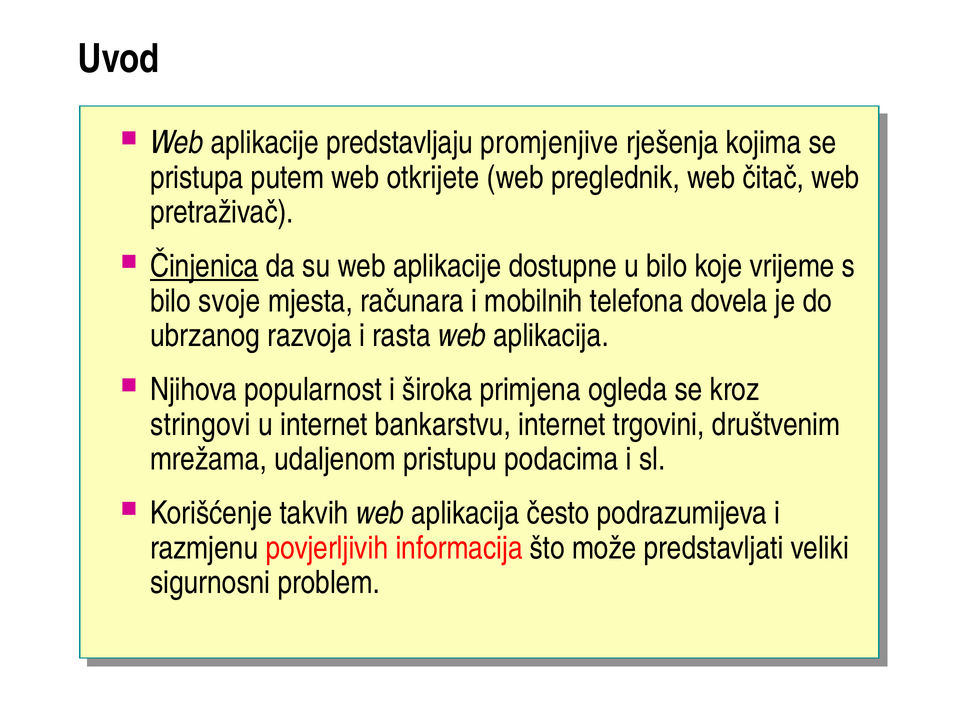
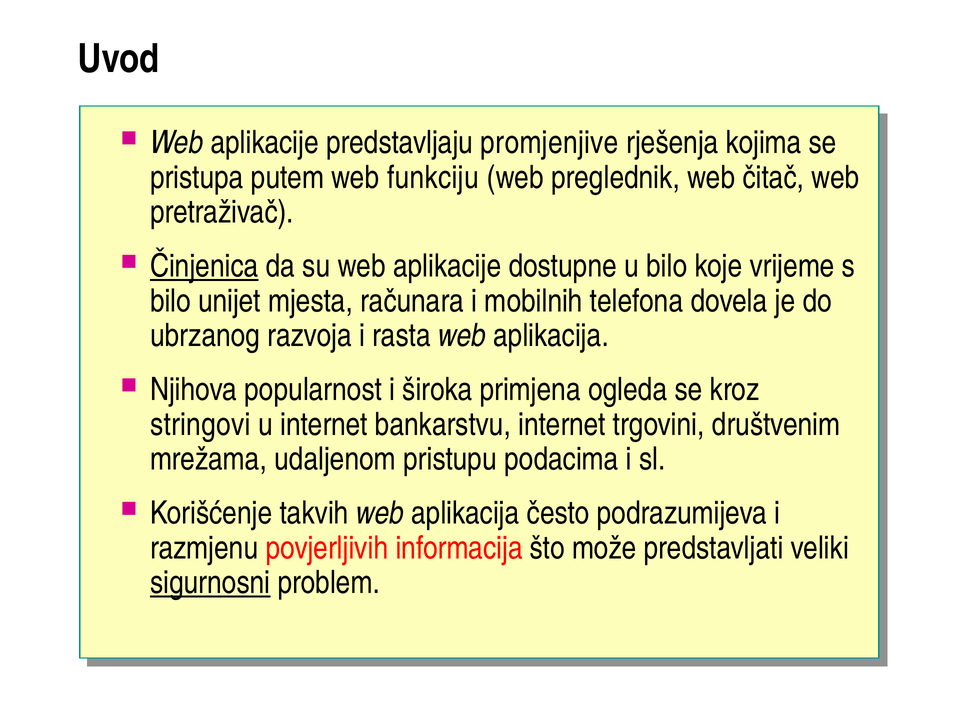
otkrijete: otkrijete -> funkciju (433, 177)
svoje: svoje -> unijet (230, 301)
sigurnosni underline: none -> present (210, 583)
